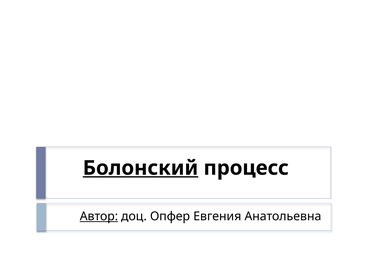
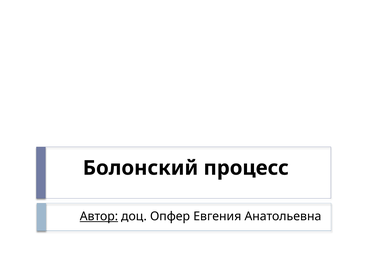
Болонский underline: present -> none (141, 168)
